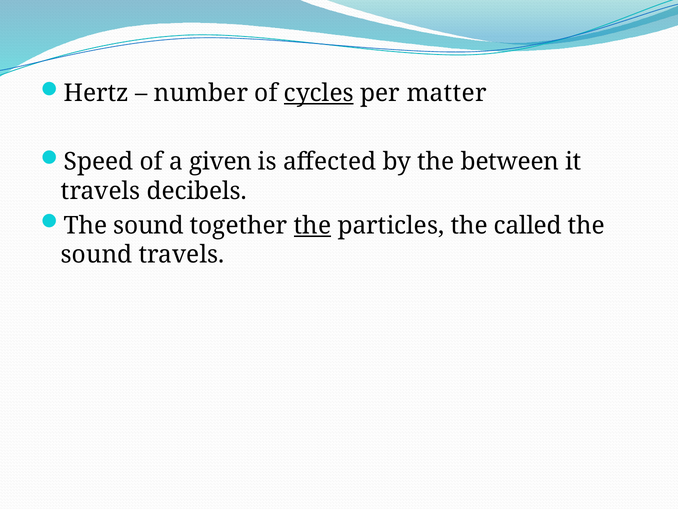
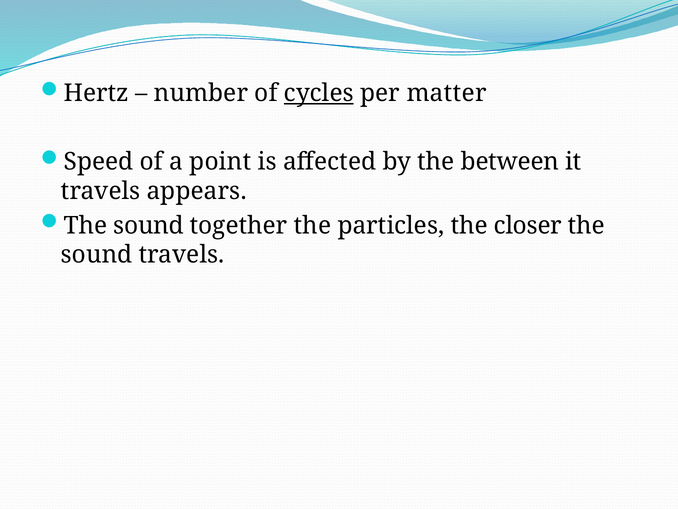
given: given -> point (220, 162)
decibels: decibels -> appears (197, 191)
the underline: present -> none (312, 225)
called: called -> closer (528, 225)
